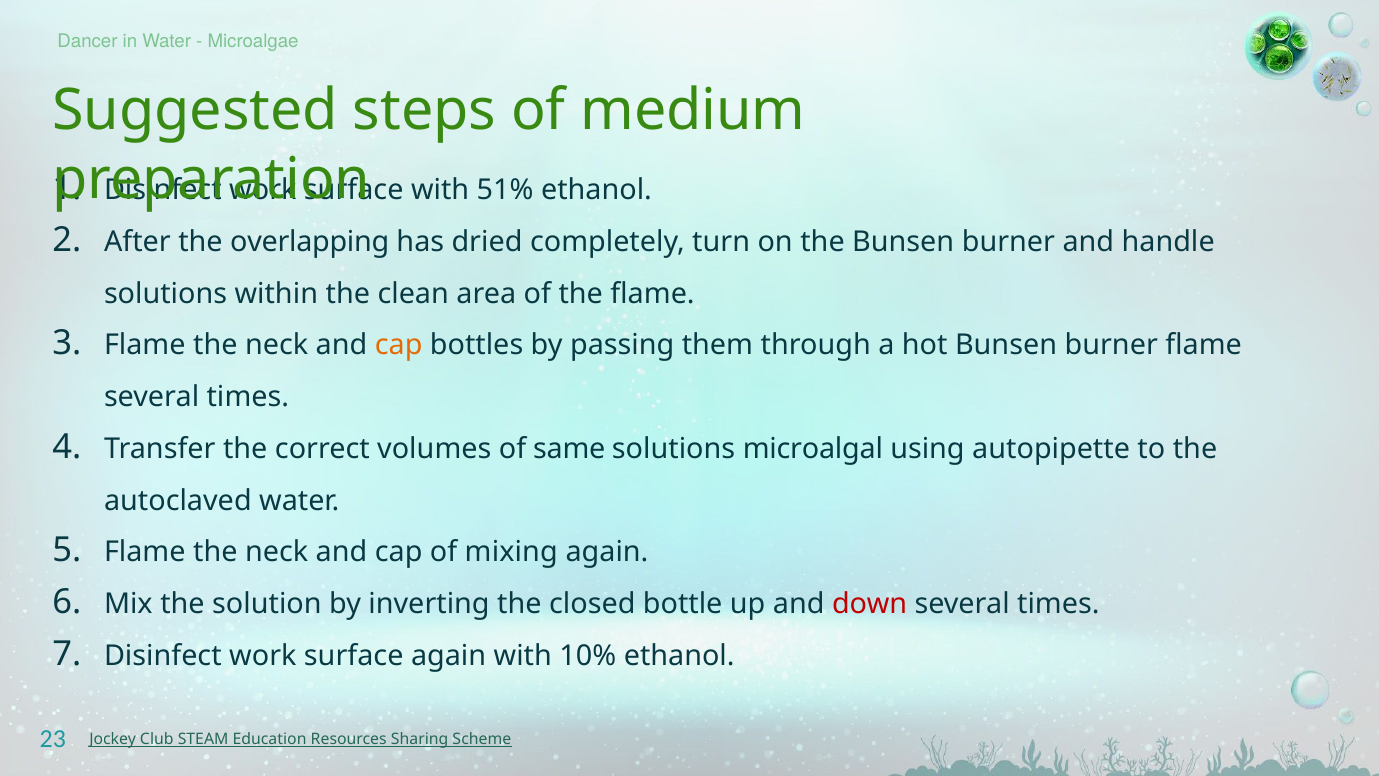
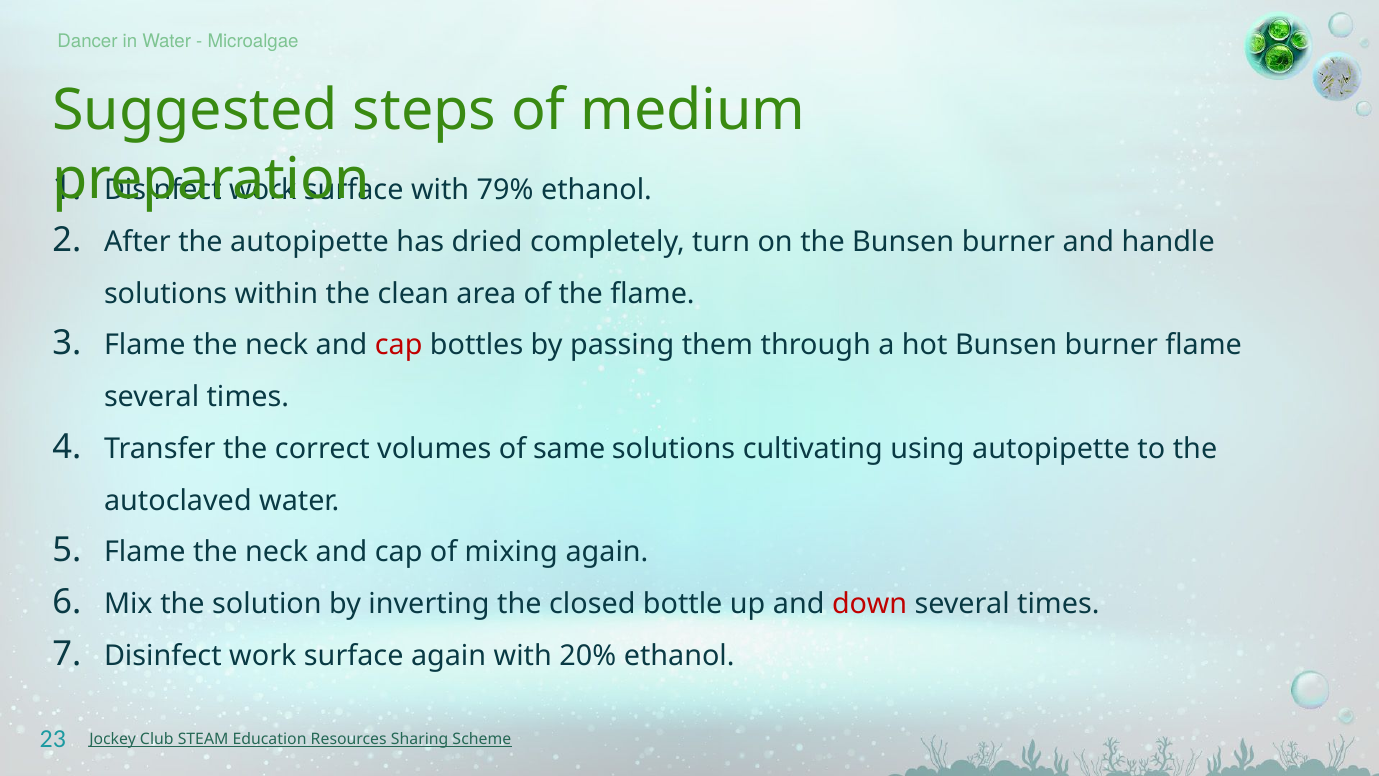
51%: 51% -> 79% (505, 190)
the overlapping: overlapping -> autopipette (310, 242)
cap colour: orange -> red (399, 345)
microalgal: microalgal -> cultivating (813, 449)
10%: 10% -> 20% (588, 655)
